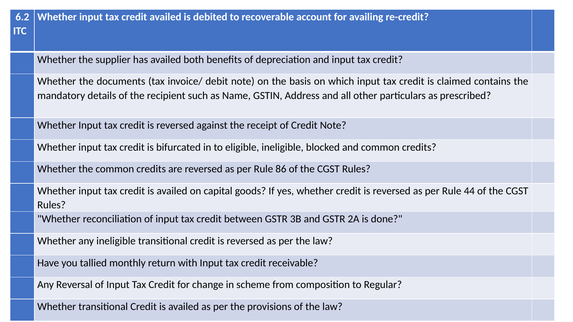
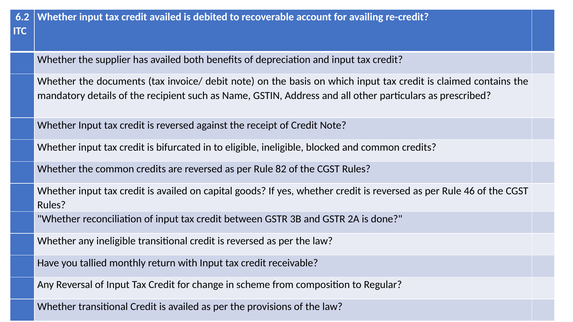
86: 86 -> 82 (281, 169)
44: 44 -> 46 (469, 191)
